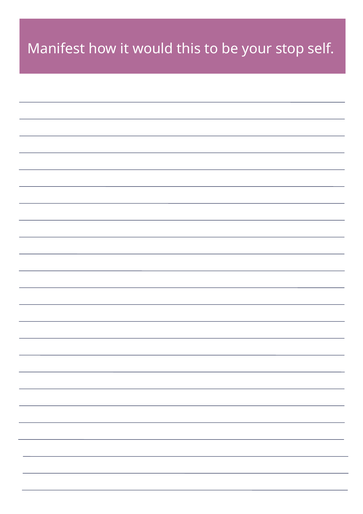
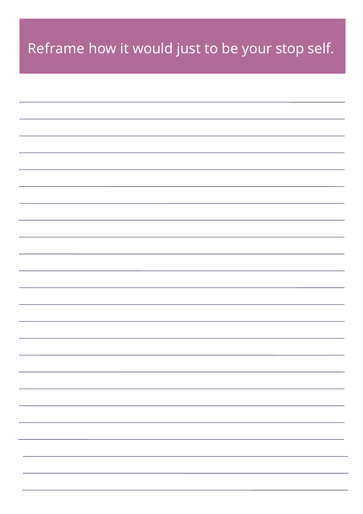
Manifest: Manifest -> Reframe (56, 49)
this: this -> just (189, 49)
